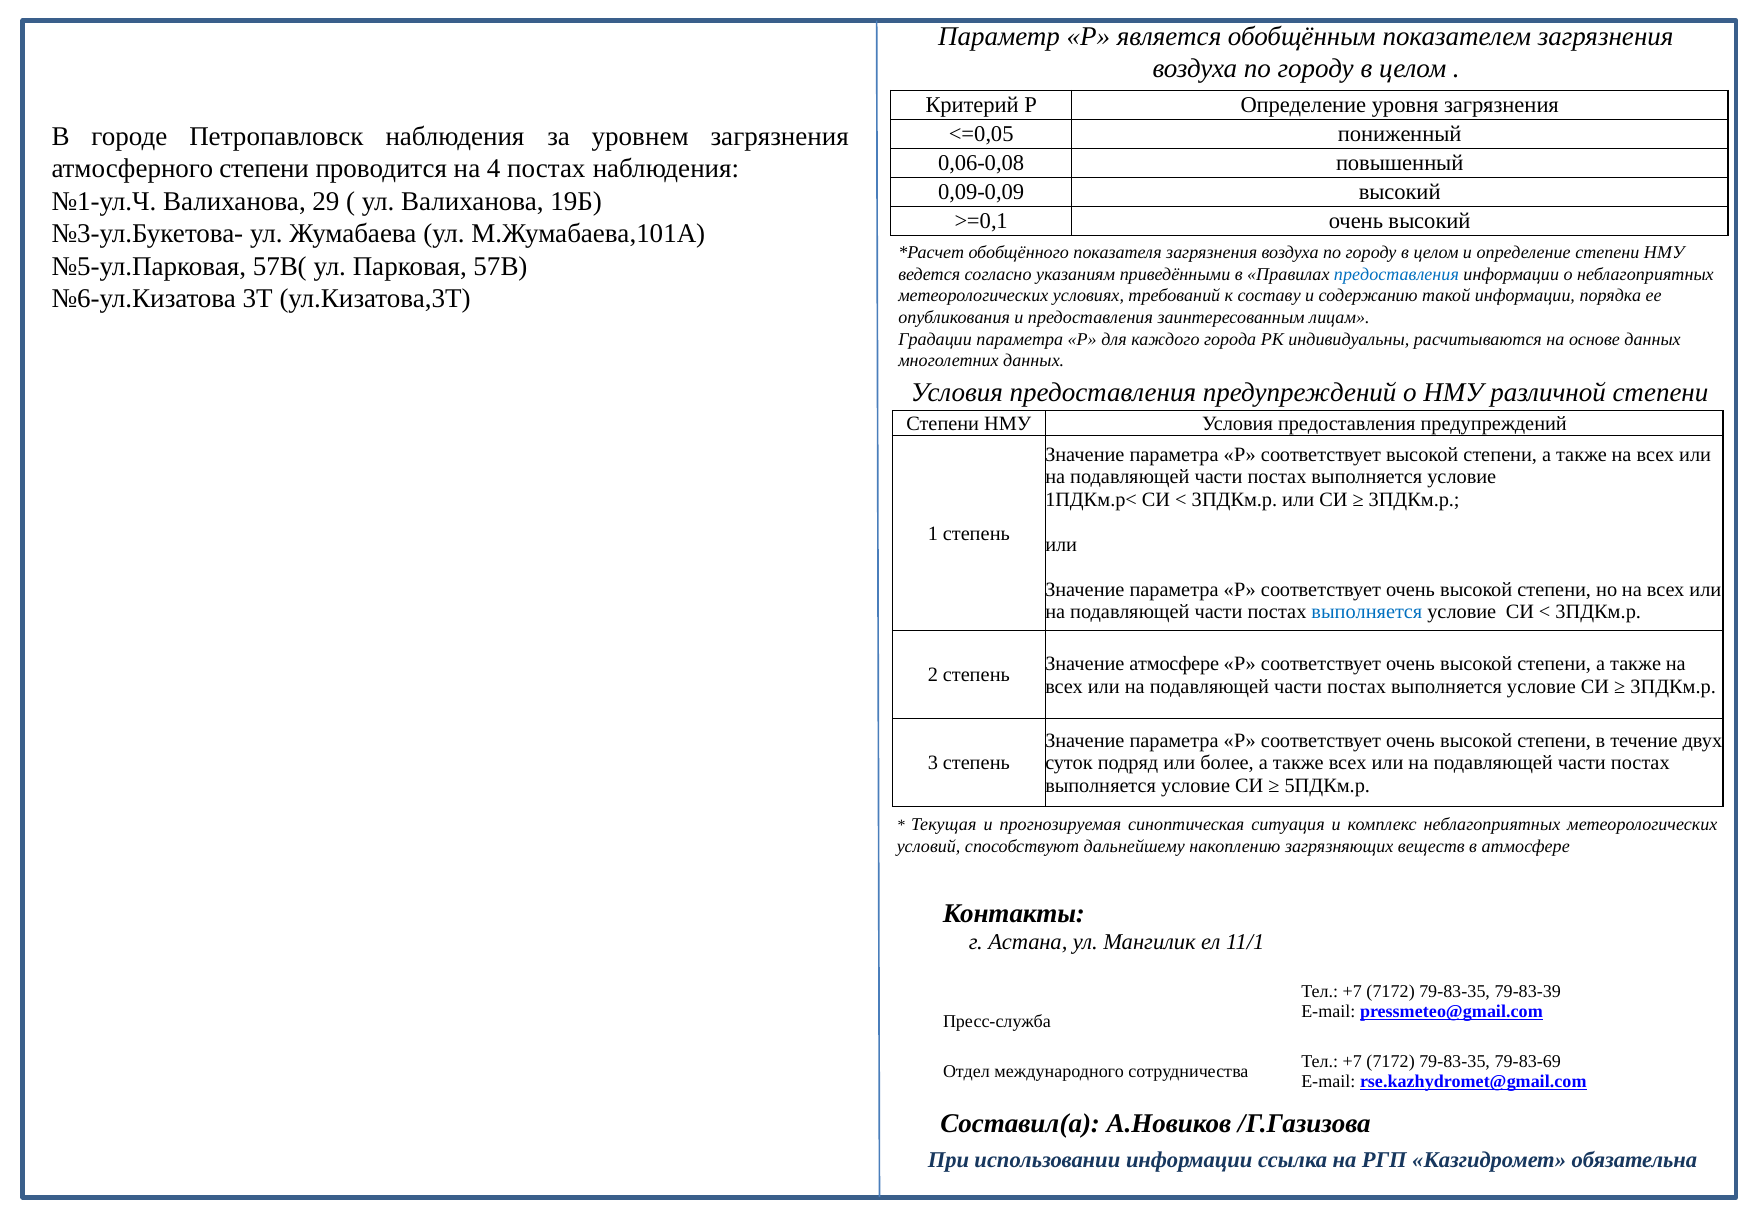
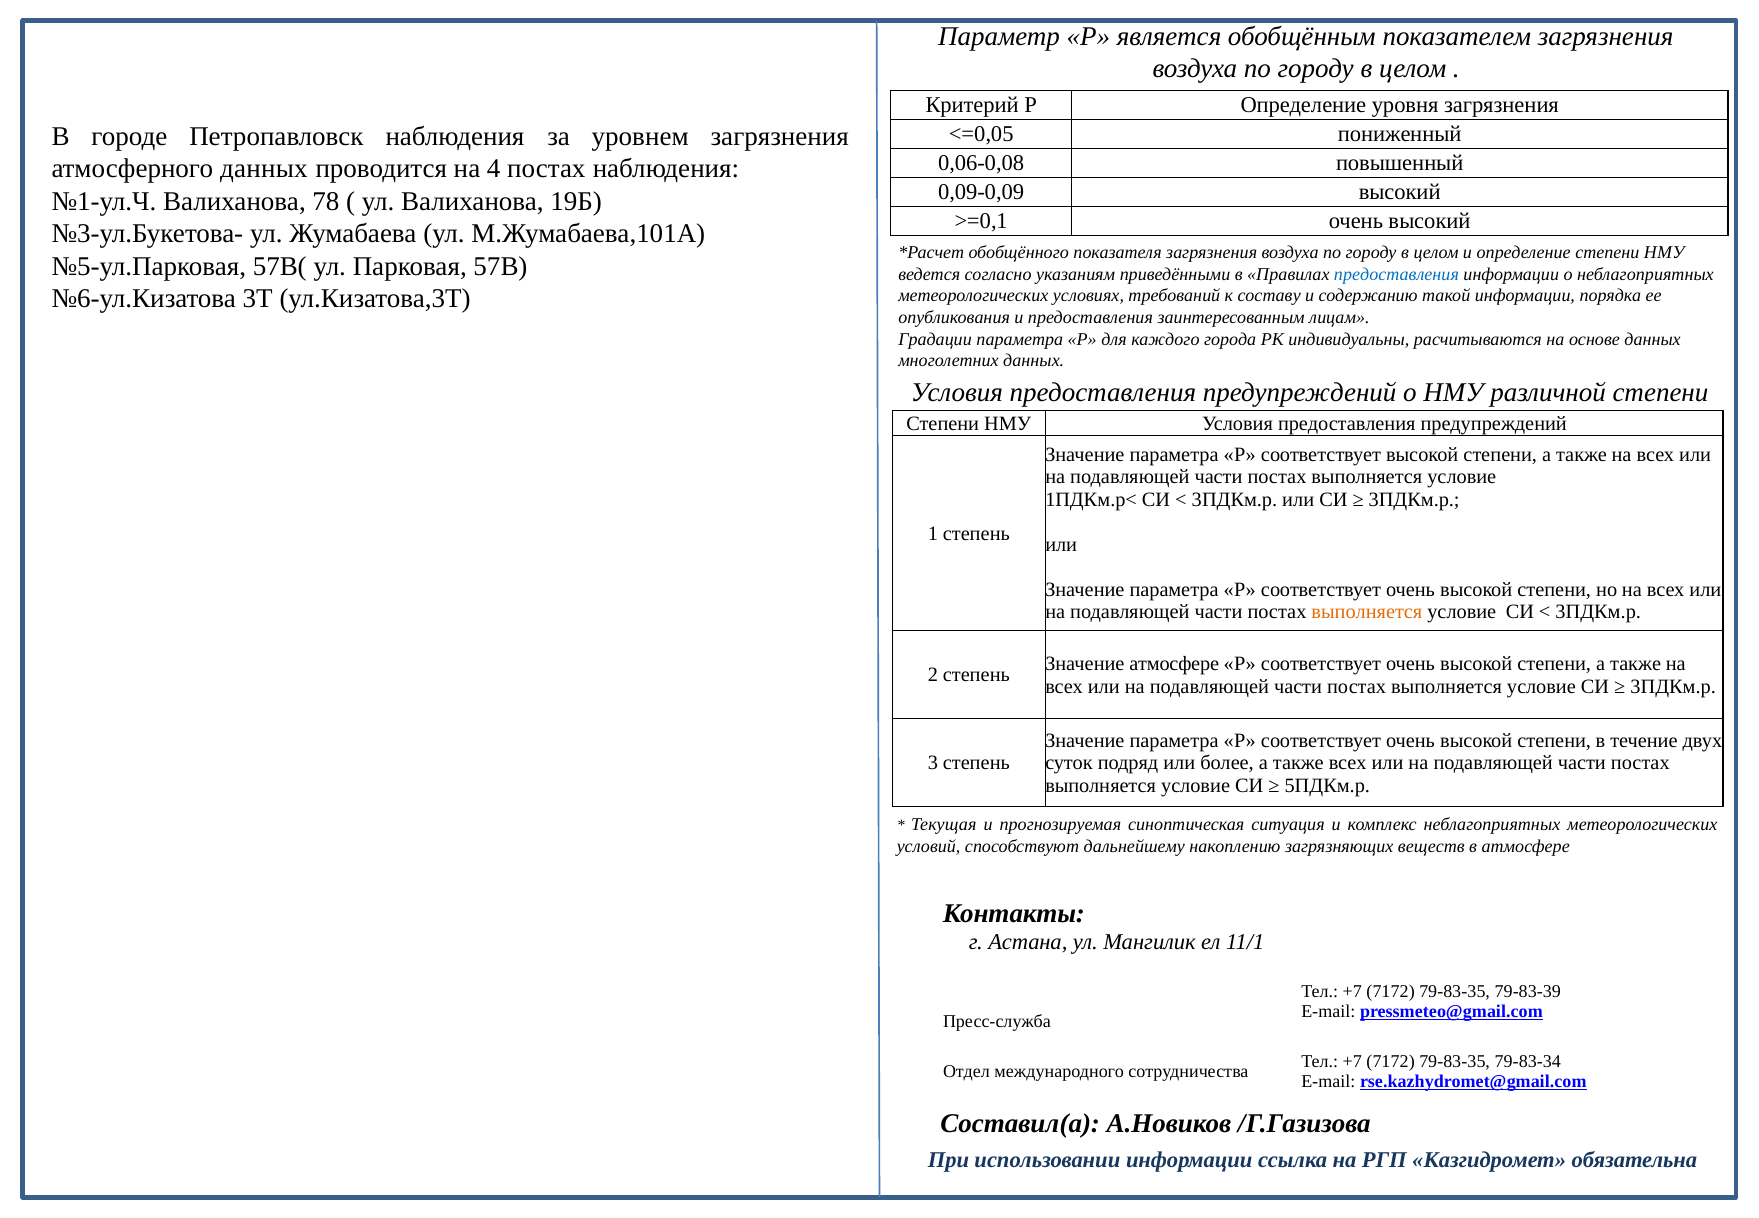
атмосферного степени: степени -> данных (264, 169)
29: 29 -> 78 (326, 201)
выполняется colour: blue -> orange (1367, 612)
79-83-69: 79-83-69 -> 79-83-34 (1528, 1062)
